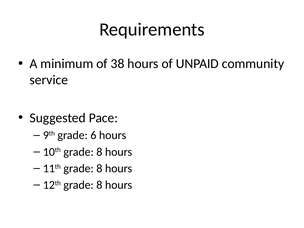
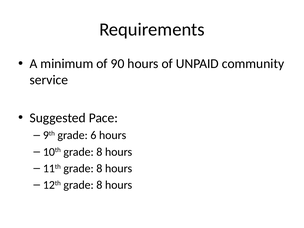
38: 38 -> 90 (118, 64)
